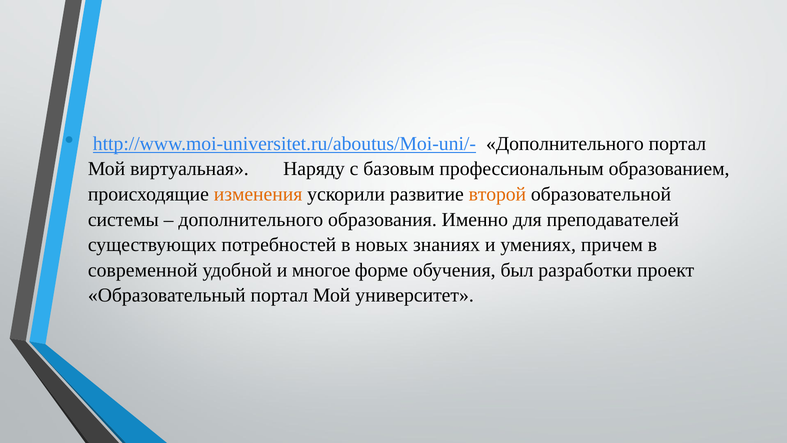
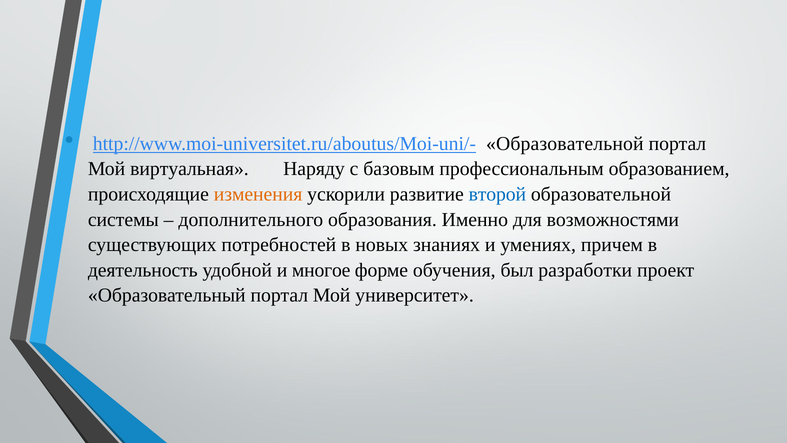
http://www.moi-universitet.ru/aboutus/Moi-uni/- Дополнительного: Дополнительного -> Образовательной (565, 144)
второй colour: orange -> blue (497, 194)
преподавателей: преподавателей -> возможностями (613, 219)
современной: современной -> деятельность (143, 270)
